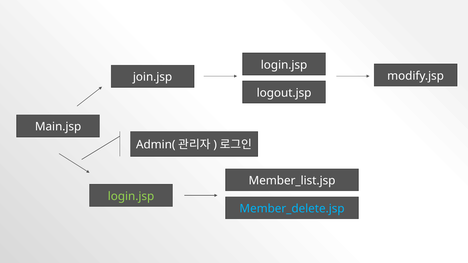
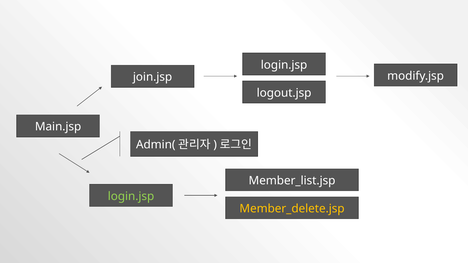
Member_delete.jsp colour: light blue -> yellow (292, 209)
